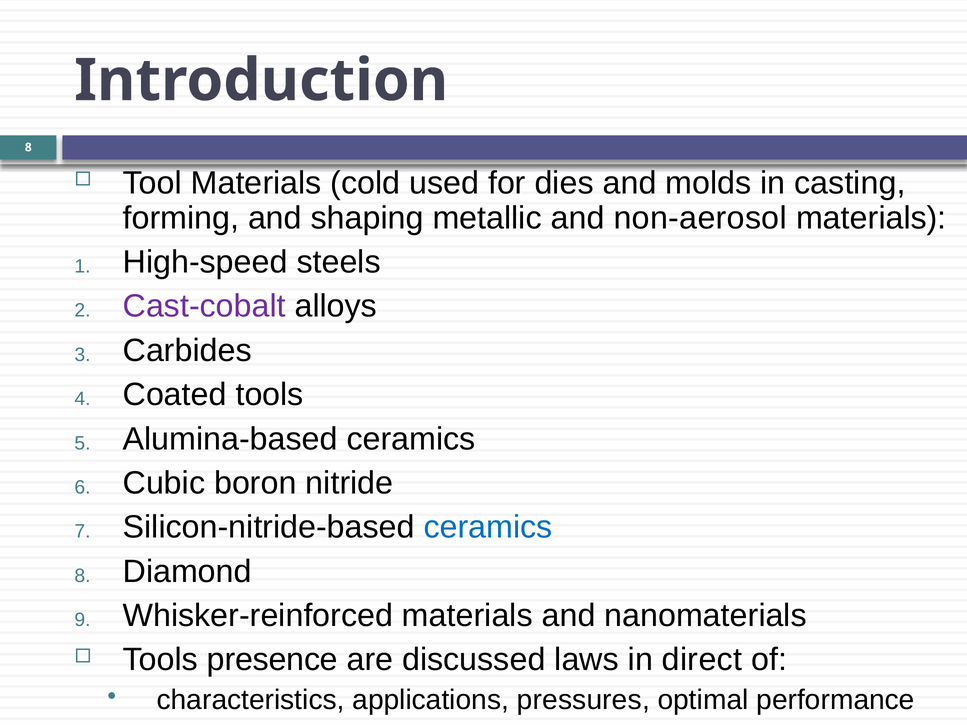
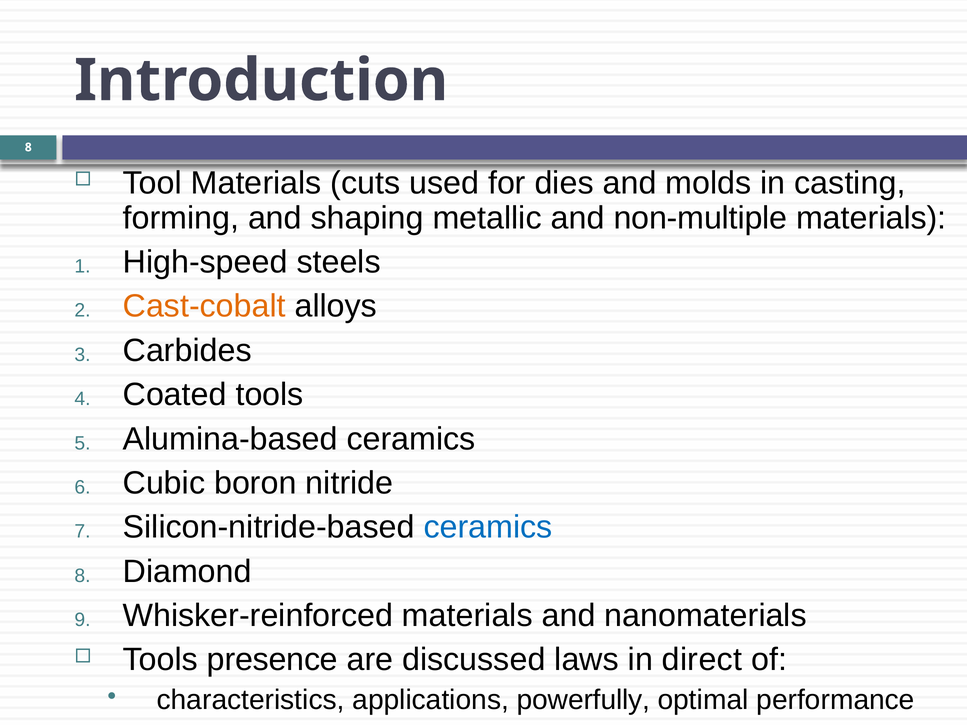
cold: cold -> cuts (365, 183)
non-aerosol: non-aerosol -> non-multiple (700, 218)
Cast-cobalt colour: purple -> orange (204, 306)
pressures: pressures -> powerfully (584, 700)
